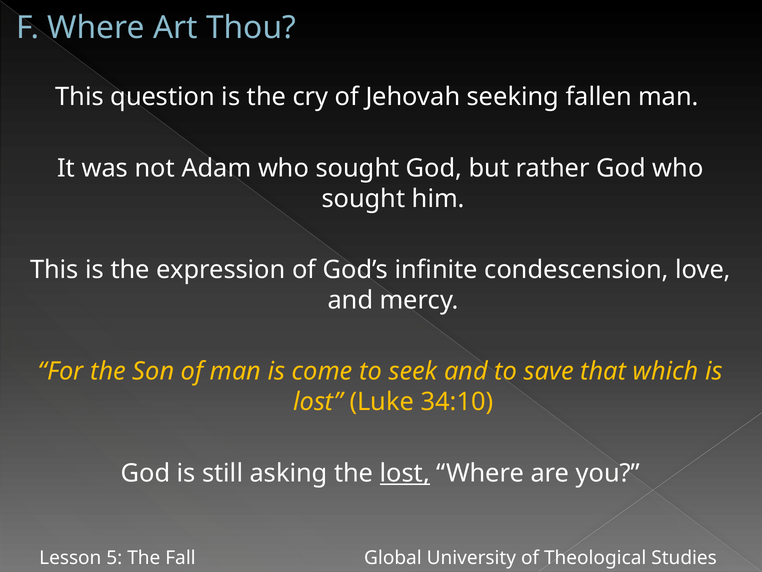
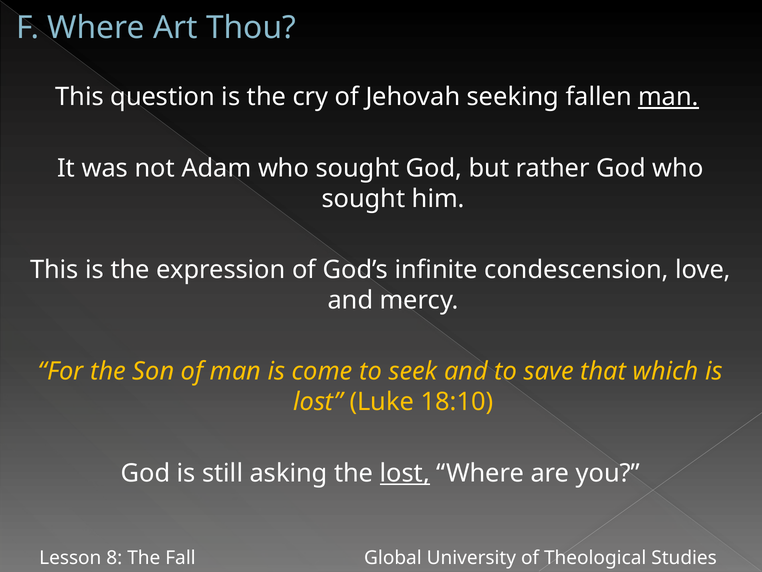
man underline: none -> present (669, 97)
34:10: 34:10 -> 18:10 (457, 402)
5: 5 -> 8 (114, 558)
